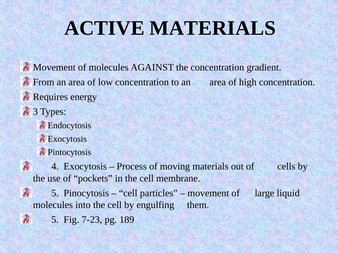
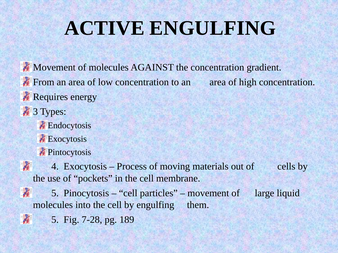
ACTIVE MATERIALS: MATERIALS -> ENGULFING (213, 28)
7-23: 7-23 -> 7-28 (92, 220)
